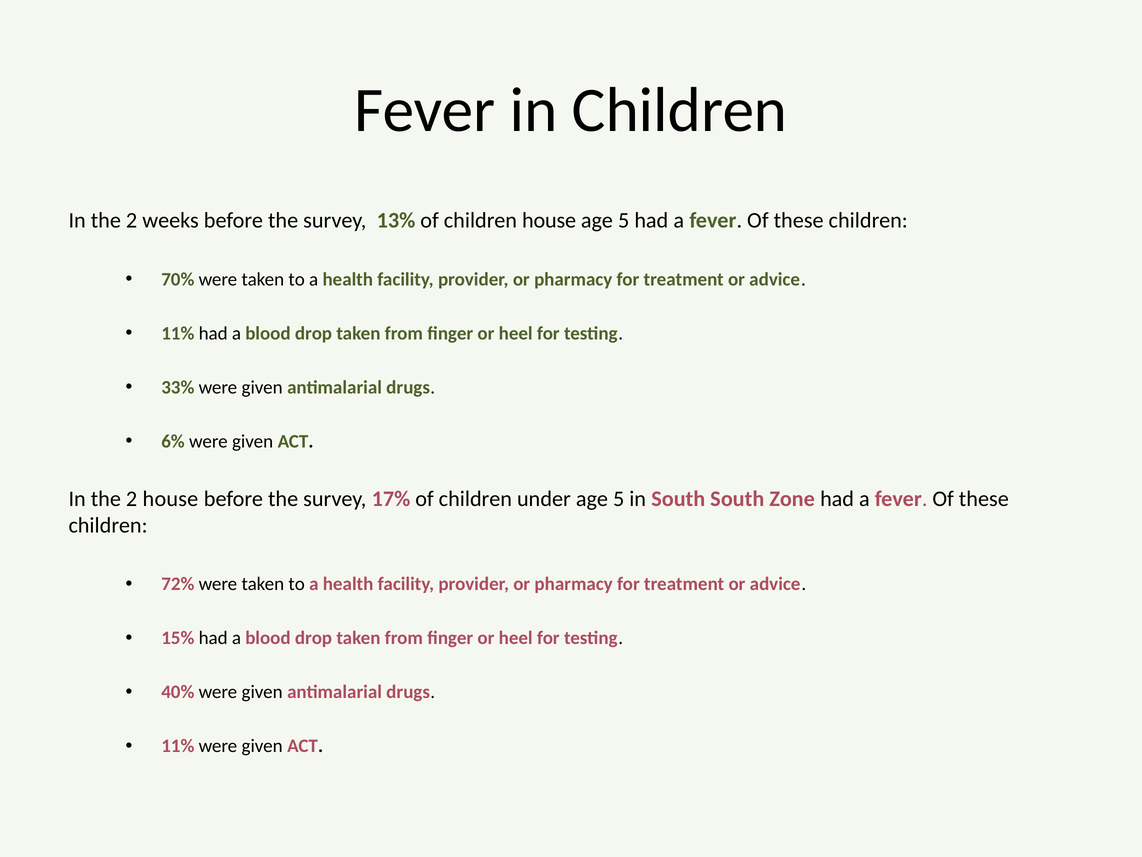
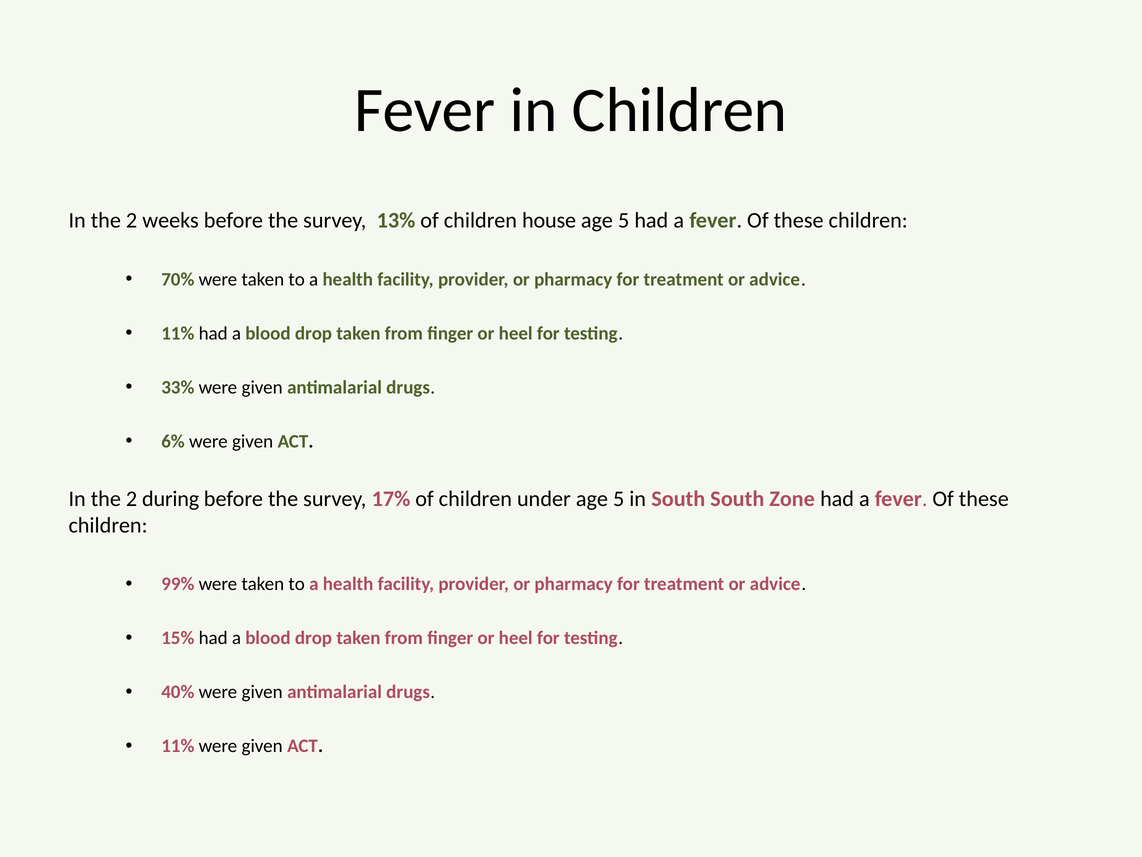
2 house: house -> during (171, 498)
72%: 72% -> 99% (178, 584)
